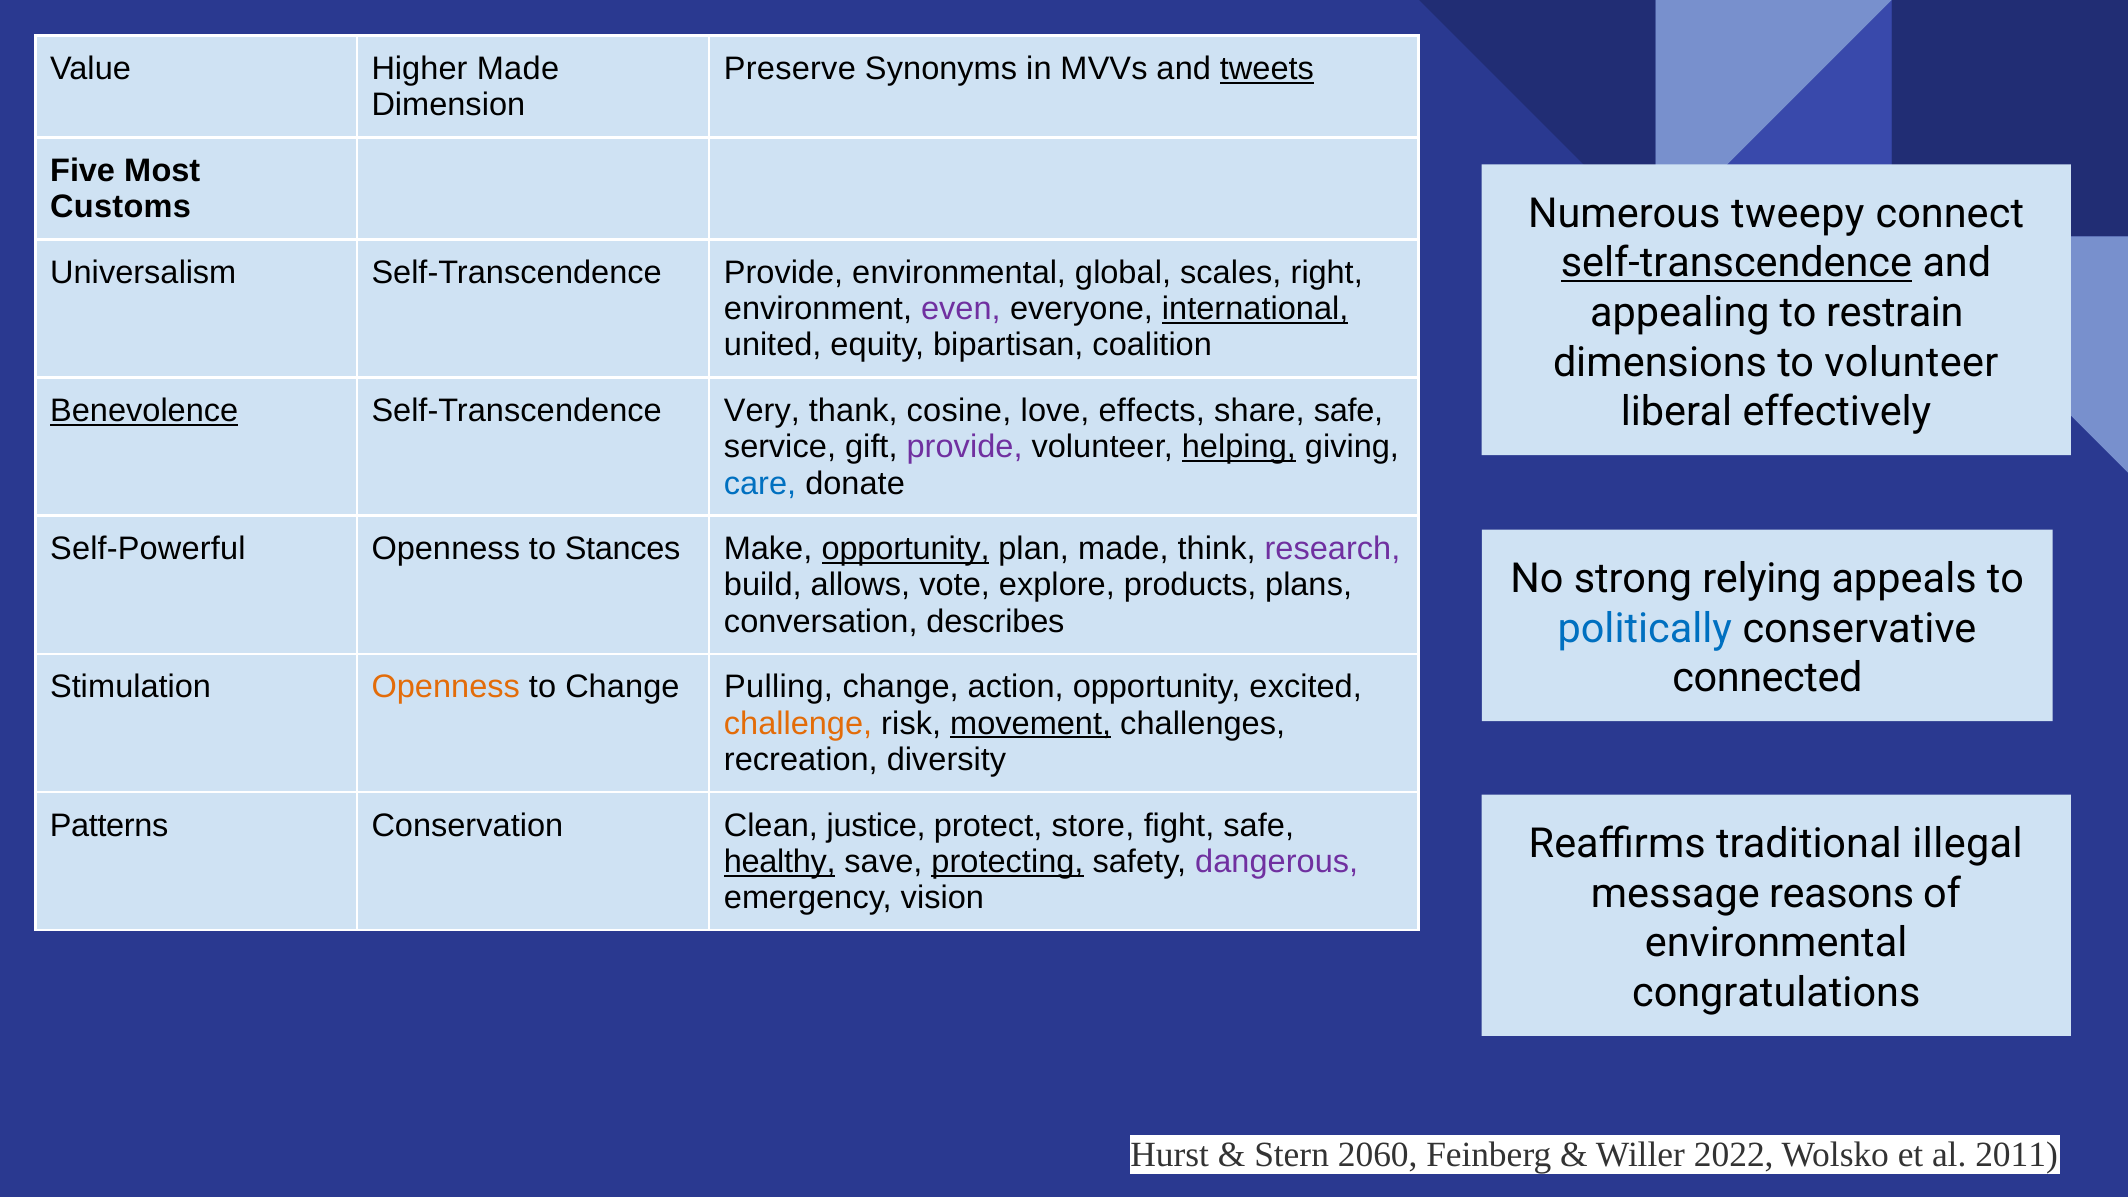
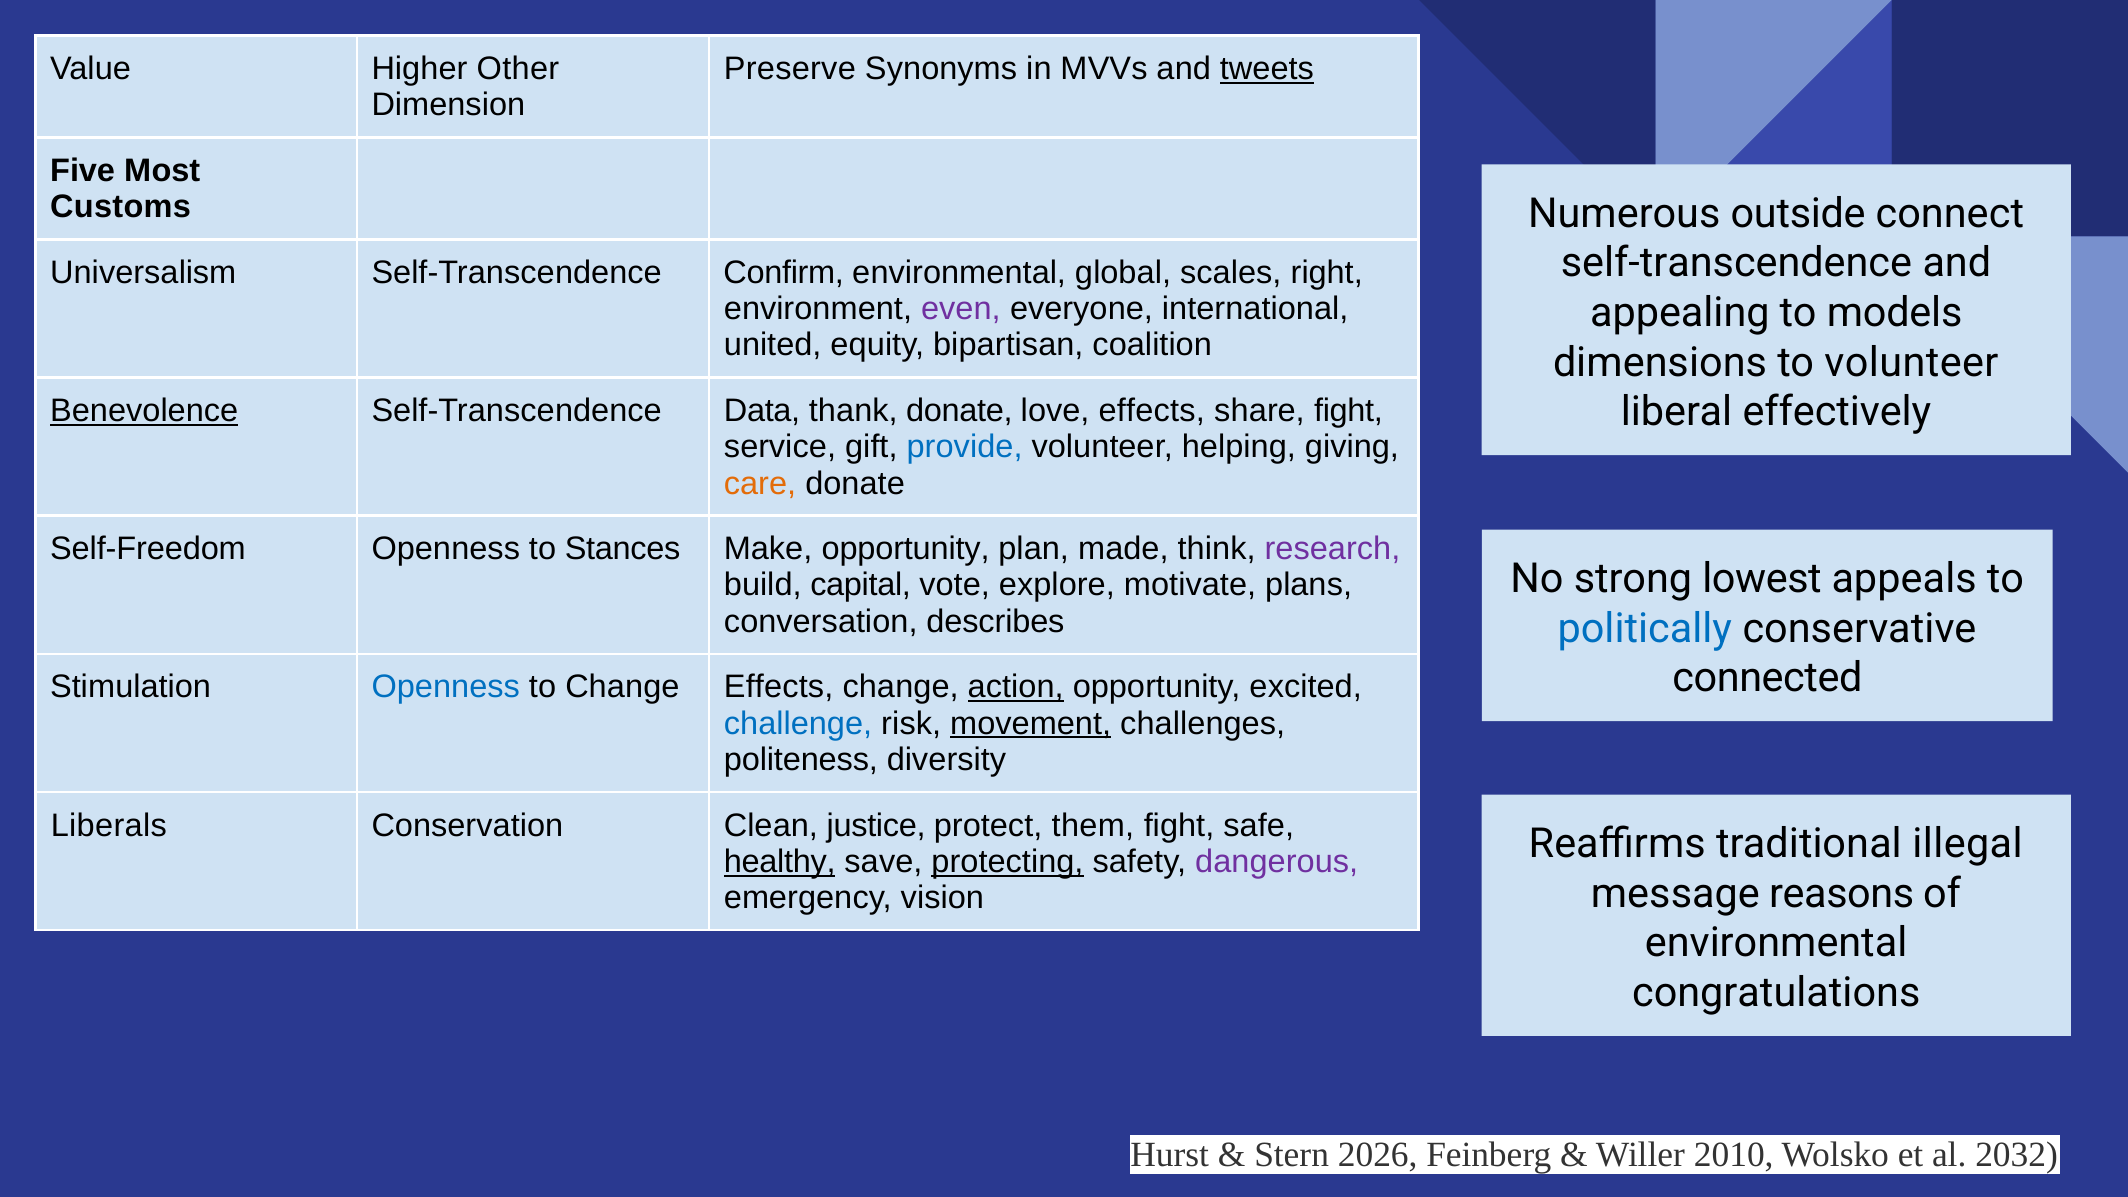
Higher Made: Made -> Other (518, 69)
tweepy: tweepy -> outside (1798, 213)
self-transcendence underline: present -> none (1736, 263)
Self-Transcendence Provide: Provide -> Confirm (784, 273)
international underline: present -> none (1255, 309)
restrain: restrain -> models (1895, 313)
Very: Very -> Data (762, 411)
thank cosine: cosine -> donate (959, 411)
share safe: safe -> fight (1348, 411)
provide colour: purple -> blue (965, 447)
helping underline: present -> none (1239, 447)
care colour: blue -> orange (760, 483)
Self-Powerful: Self-Powerful -> Self-Freedom (148, 549)
opportunity underline: present -> none (906, 549)
relying: relying -> lowest (1762, 579)
allows: allows -> capital (861, 585)
products: products -> motivate (1190, 585)
Openness colour: orange -> blue (446, 687)
Change Pulling: Pulling -> Effects (779, 687)
action underline: none -> present (1016, 687)
challenge colour: orange -> blue (798, 723)
recreation: recreation -> politeness (801, 760)
Patterns: Patterns -> Liberals (109, 825)
store: store -> them (1093, 825)
2060: 2060 -> 2026 (1378, 1155)
2022: 2022 -> 2010 (1734, 1155)
2011: 2011 -> 2032 (2017, 1155)
